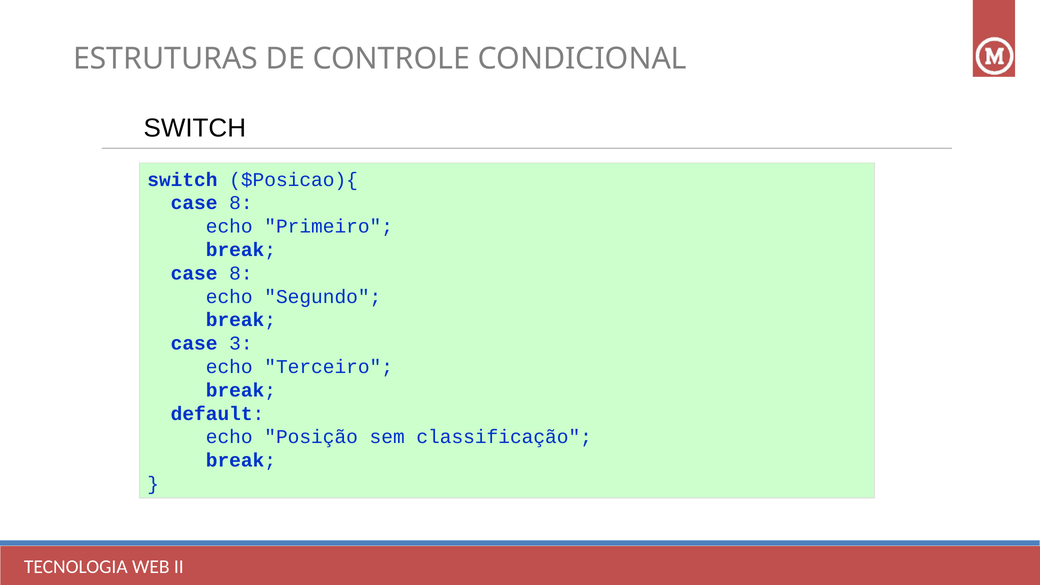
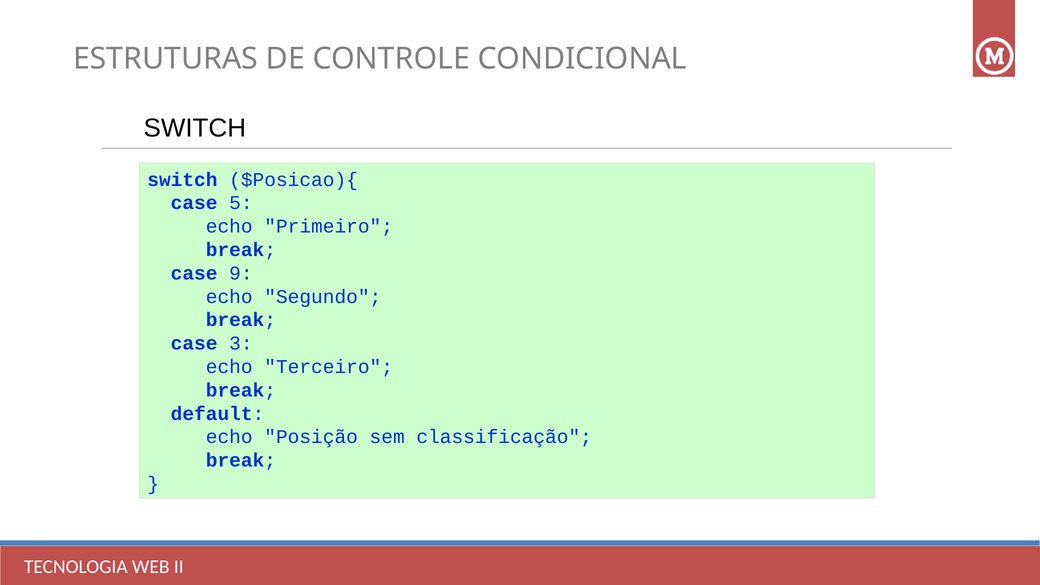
8: 8 -> 5 (241, 203)
8: 8 -> 9 (241, 273)
